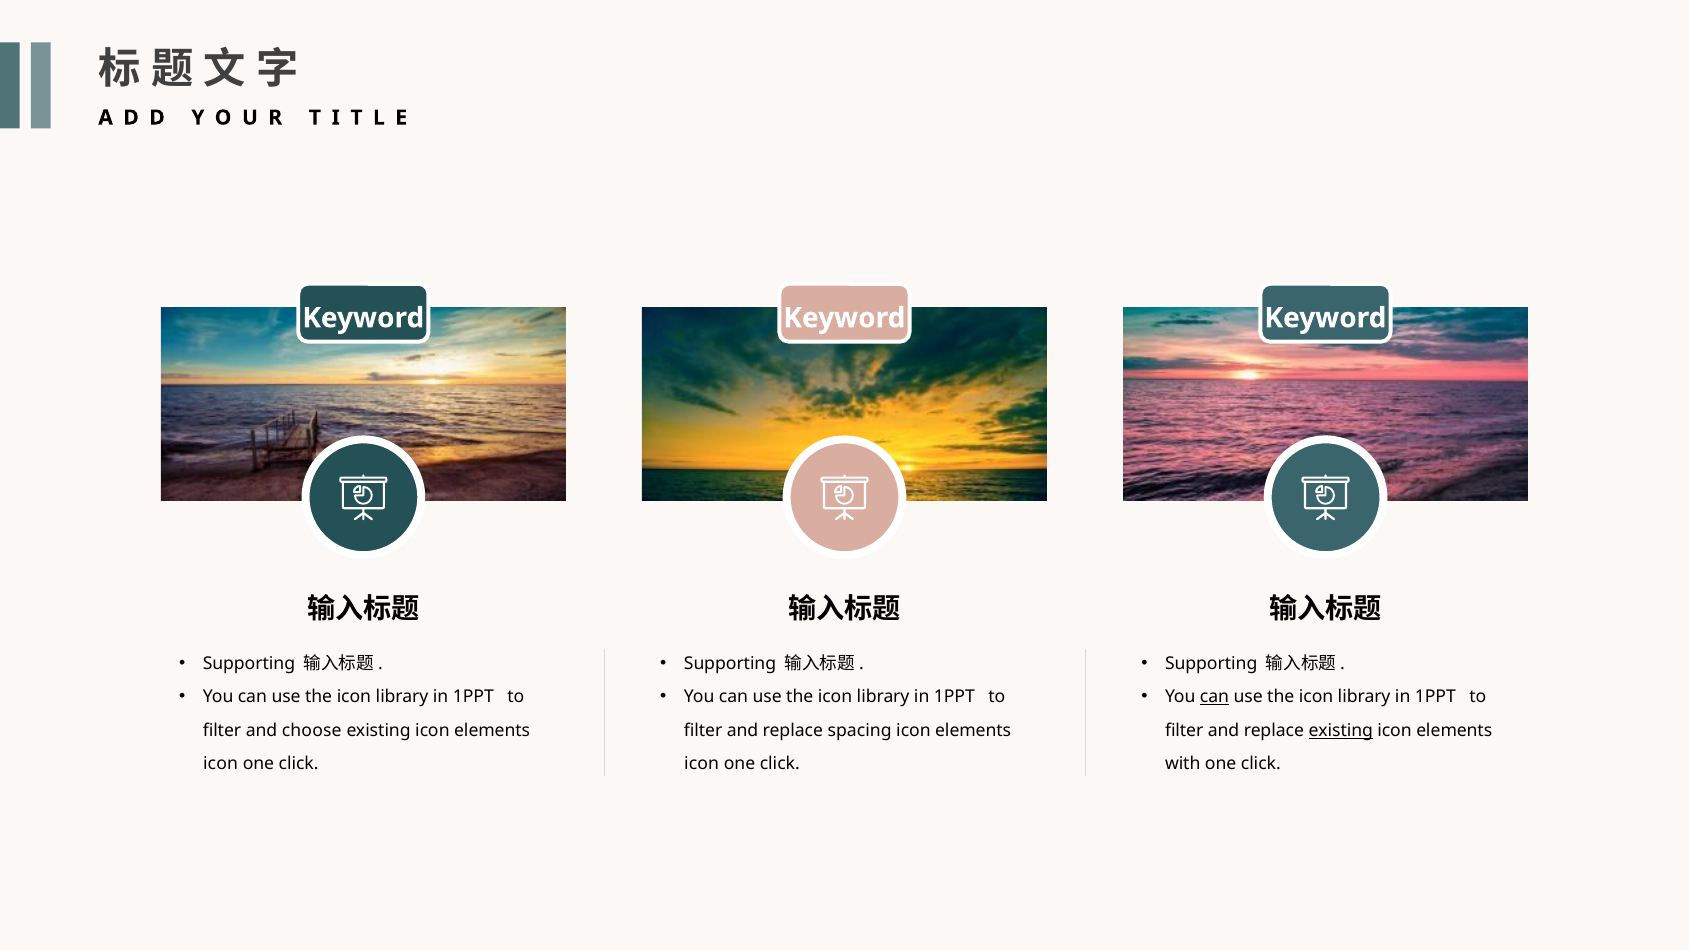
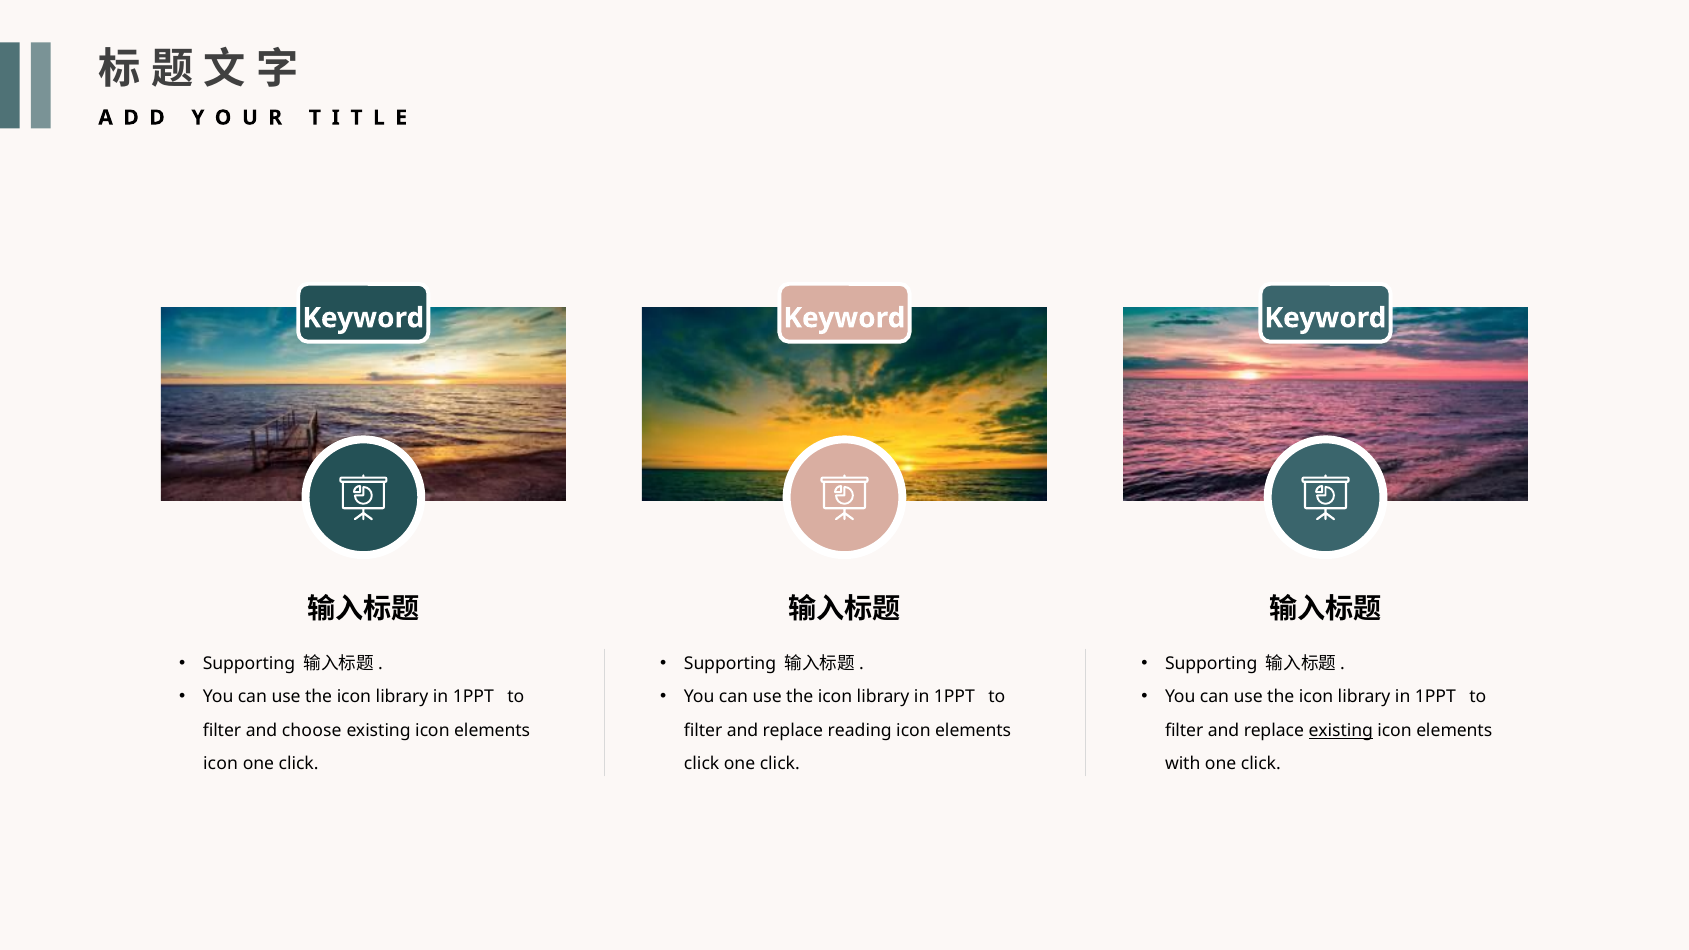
can underline: present -> none (1215, 697)
spacing: spacing -> reading (860, 731)
icon: icon -> click (702, 764)
